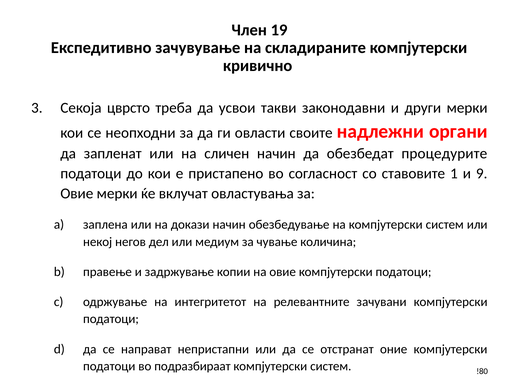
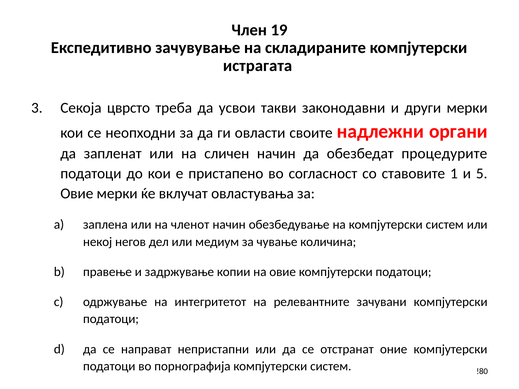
кривично: кривично -> истрагата (258, 66)
9: 9 -> 5 (482, 174)
докази: докази -> членот (190, 225)
подразбираат: подразбираат -> порнографија (192, 366)
